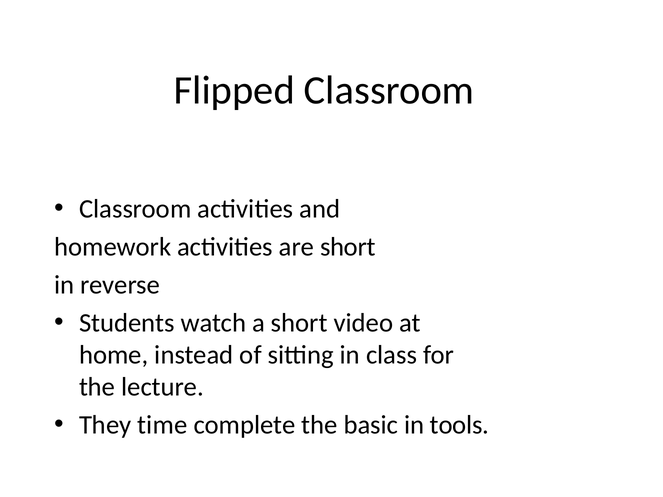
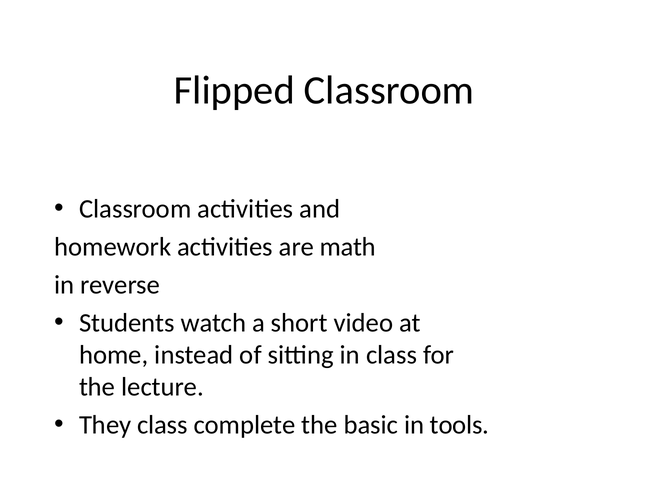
are short: short -> math (348, 247)
They time: time -> class (162, 425)
